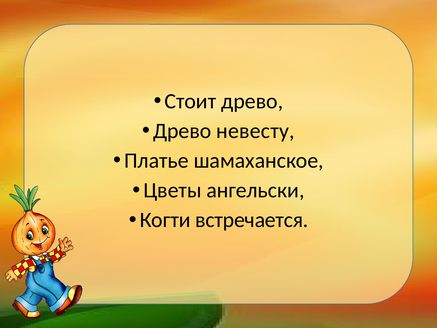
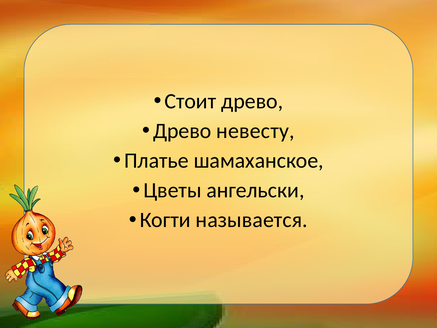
встречается: встречается -> называется (252, 220)
